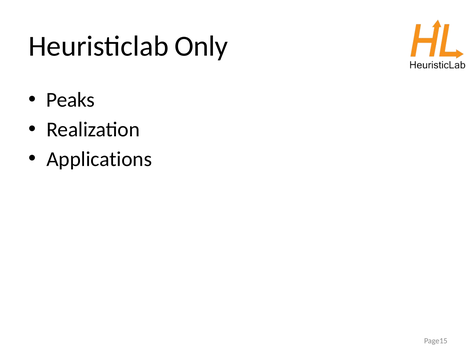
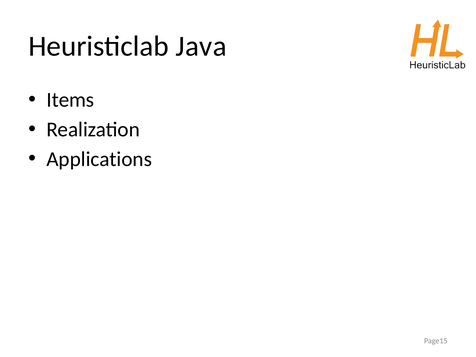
Only: Only -> Java (201, 46)
Peaks: Peaks -> Items (70, 100)
